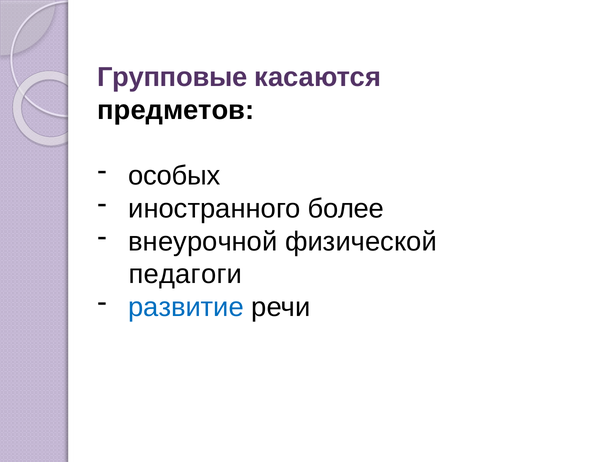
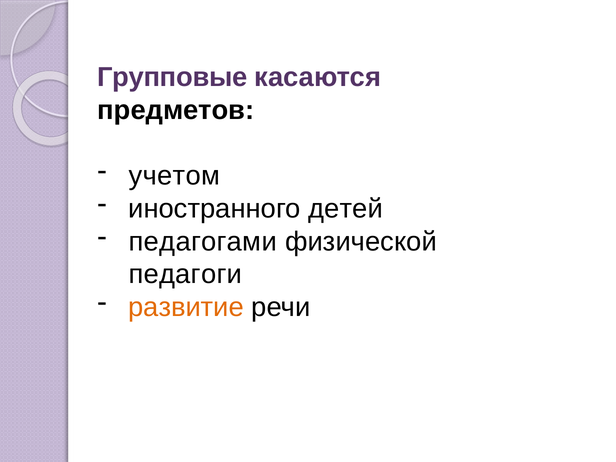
особых: особых -> учетом (174, 176)
более: более -> детей (346, 209)
внеурочной: внеурочной -> педагогами (203, 242)
развитие colour: blue -> orange (186, 307)
